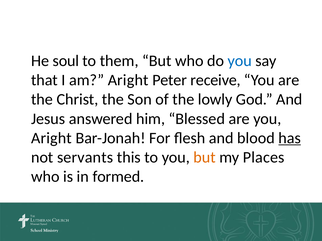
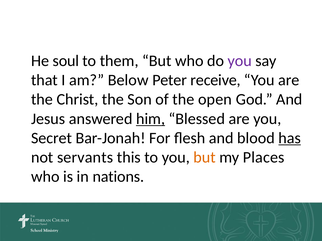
you colour: blue -> purple (240, 61)
am Aright: Aright -> Below (128, 80)
lowly: lowly -> open (215, 100)
him underline: none -> present (151, 119)
Aright: Aright -> Secret (52, 138)
formed: formed -> nations (118, 177)
